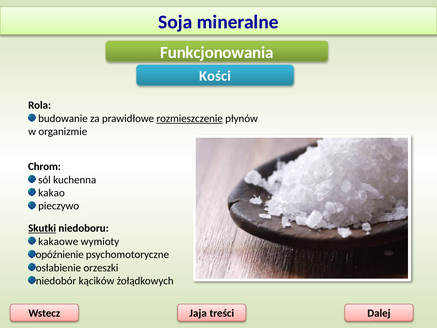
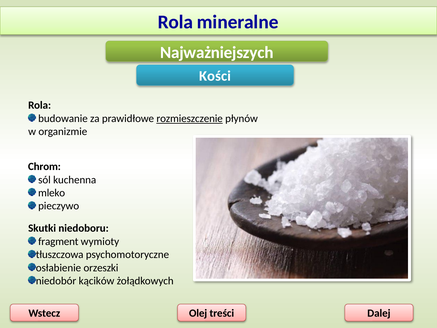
Soja: Soja -> Rola (175, 22)
Funkcjonowania: Funkcjonowania -> Najważniejszych (217, 52)
kakao: kakao -> mleko (52, 193)
Skutki underline: present -> none (42, 228)
kakaowe: kakaowe -> fragment (58, 241)
opóźnienie: opóźnienie -> tłuszczowa (60, 254)
Jaja: Jaja -> Olej (198, 313)
